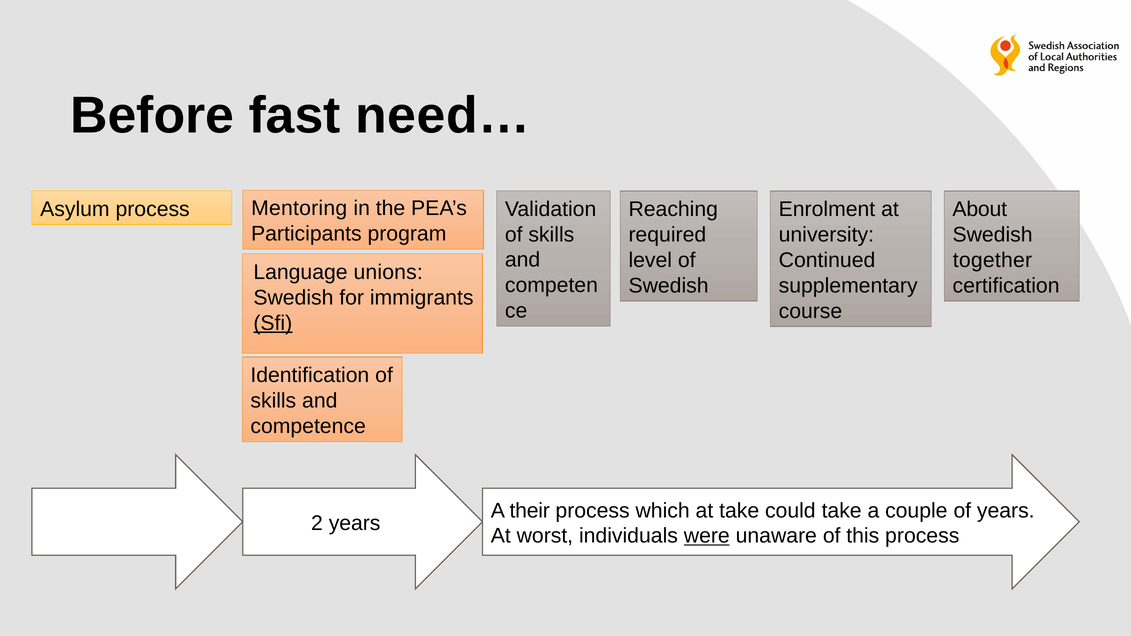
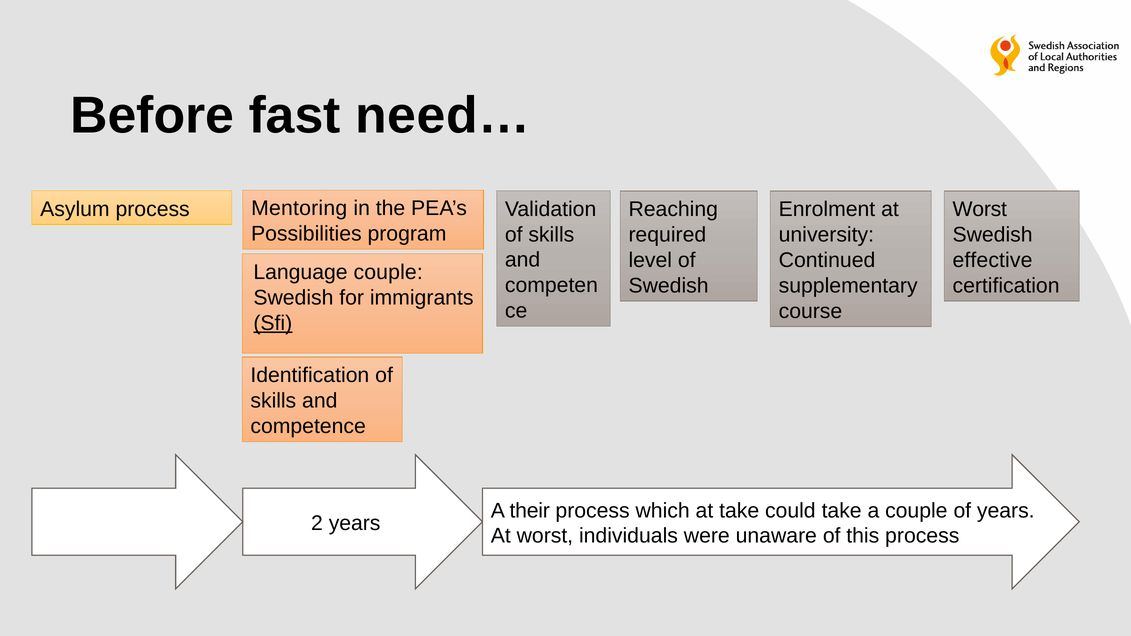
About: About -> Worst (980, 209)
Participants: Participants -> Possibilities (306, 234)
together: together -> effective (993, 260)
Language unions: unions -> couple (388, 272)
were underline: present -> none (707, 536)
